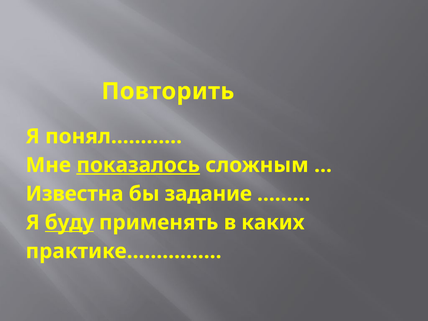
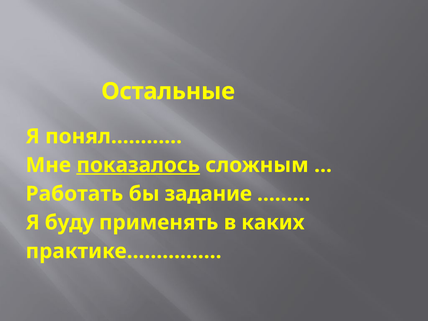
Повторить: Повторить -> Остальные (168, 91)
Известна: Известна -> Работать (74, 194)
буду underline: present -> none (69, 223)
